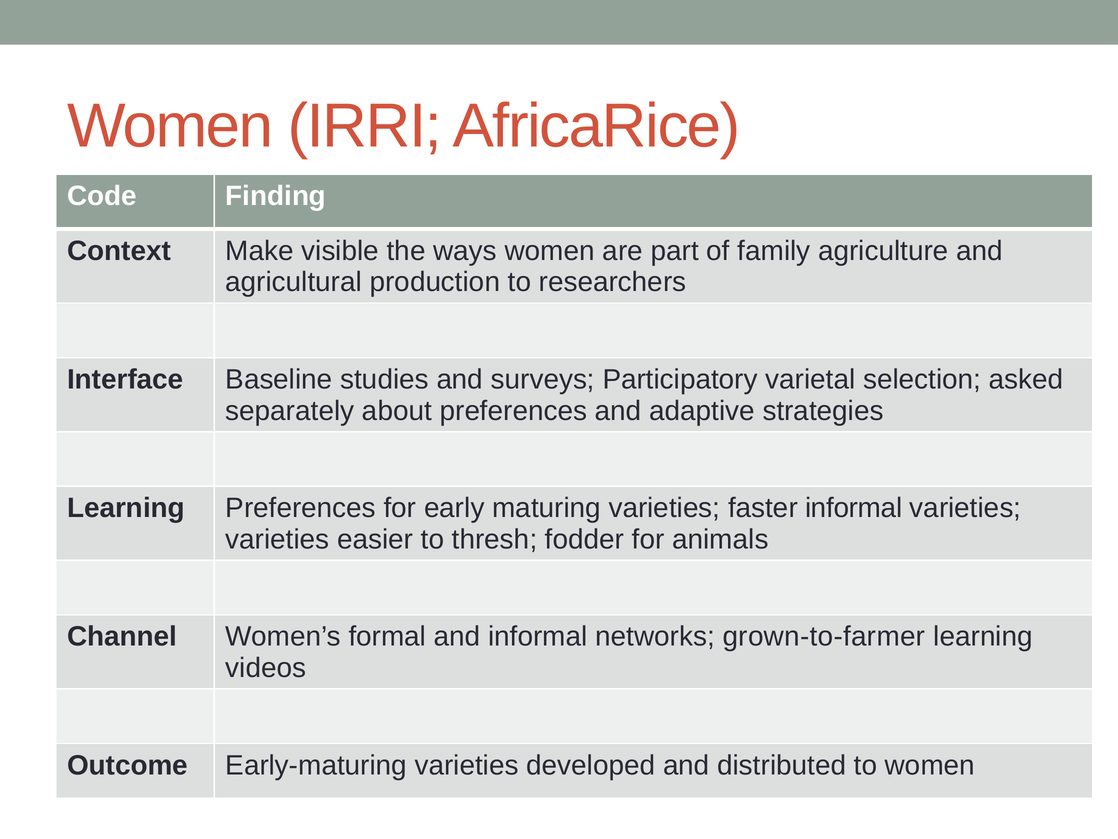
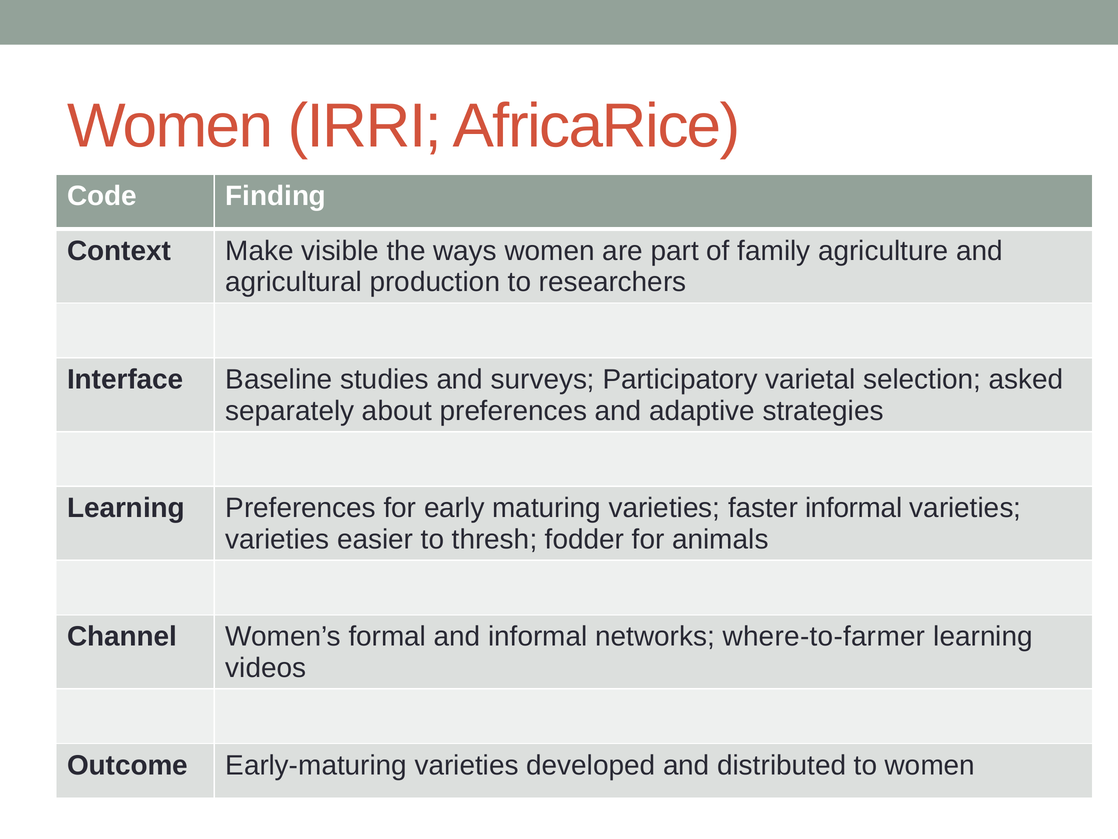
grown-to-farmer: grown-to-farmer -> where-to-farmer (824, 636)
